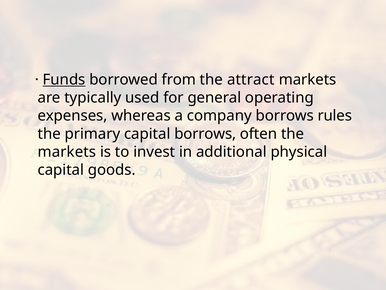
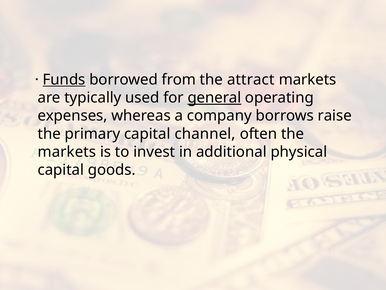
general underline: none -> present (214, 98)
rules: rules -> raise (335, 116)
capital borrows: borrows -> channel (205, 134)
